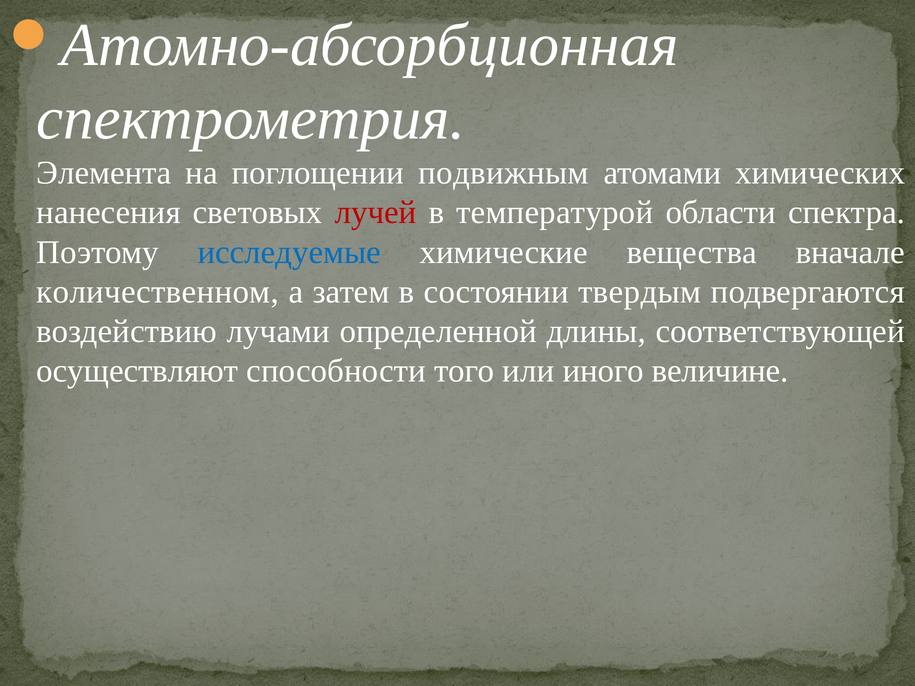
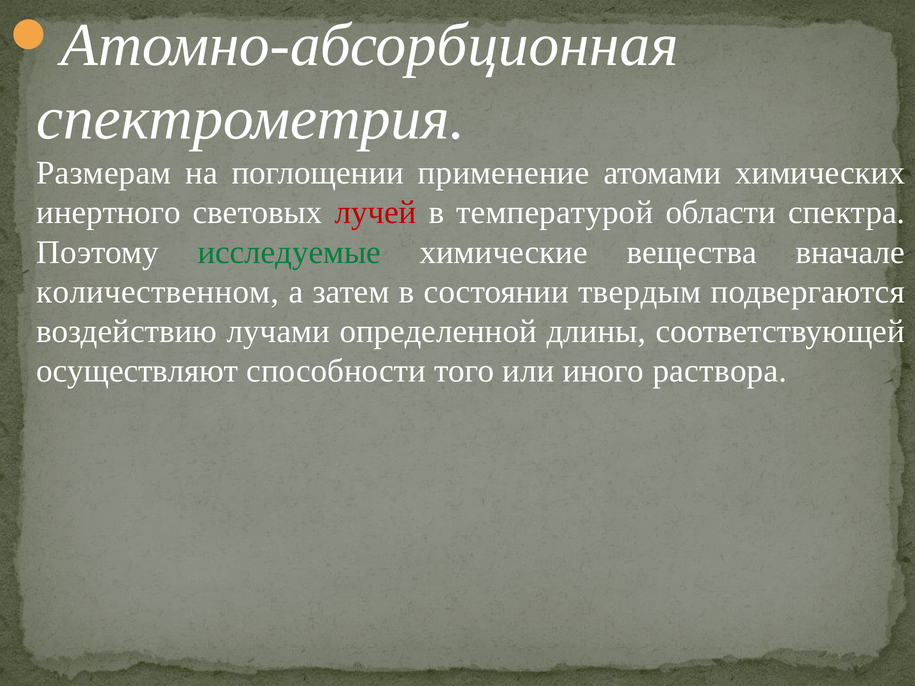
Элемента: Элемента -> Размерам (104, 173)
подвижным: подвижным -> применение (504, 173)
нанесения: нанесения -> инертного (109, 213)
исследуемые colour: blue -> green (289, 252)
величине: величине -> раствора (720, 371)
